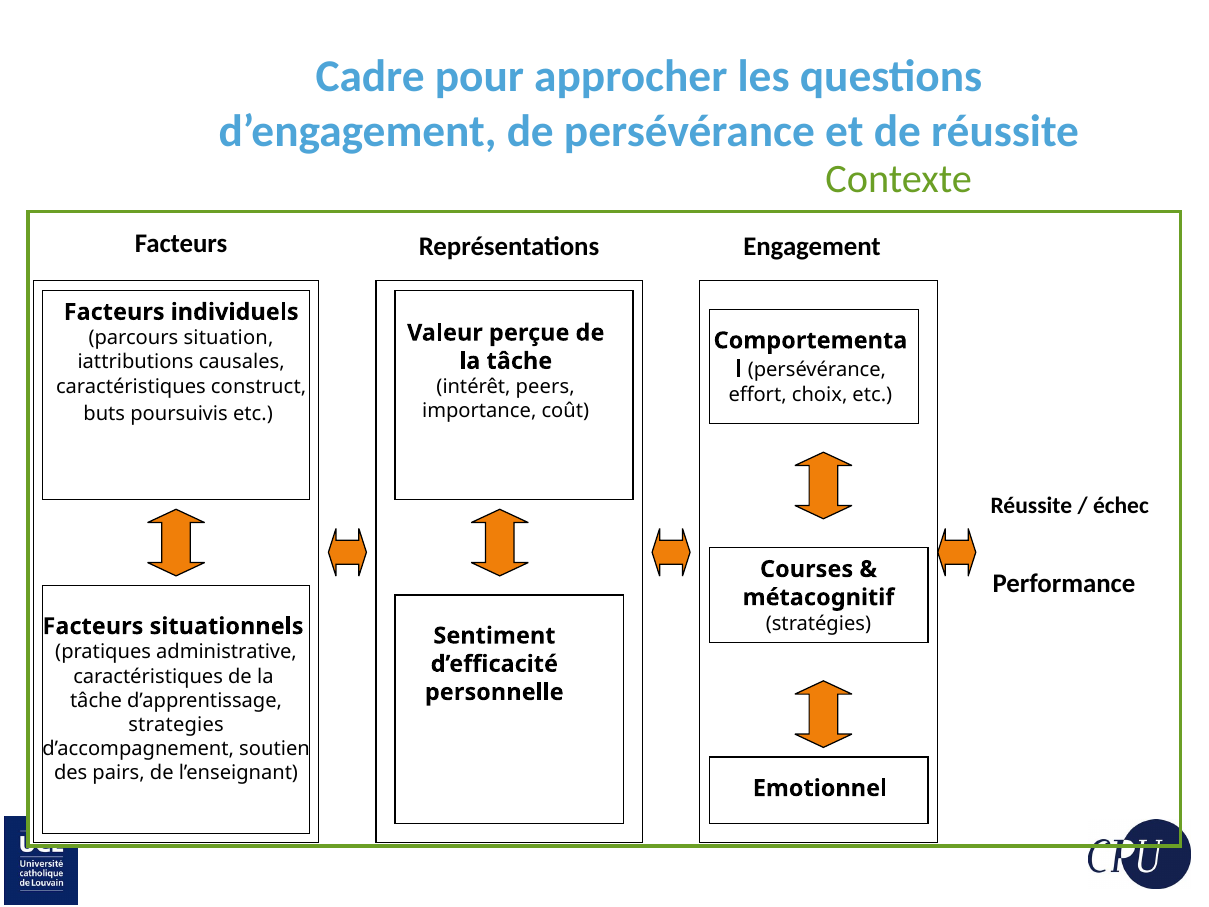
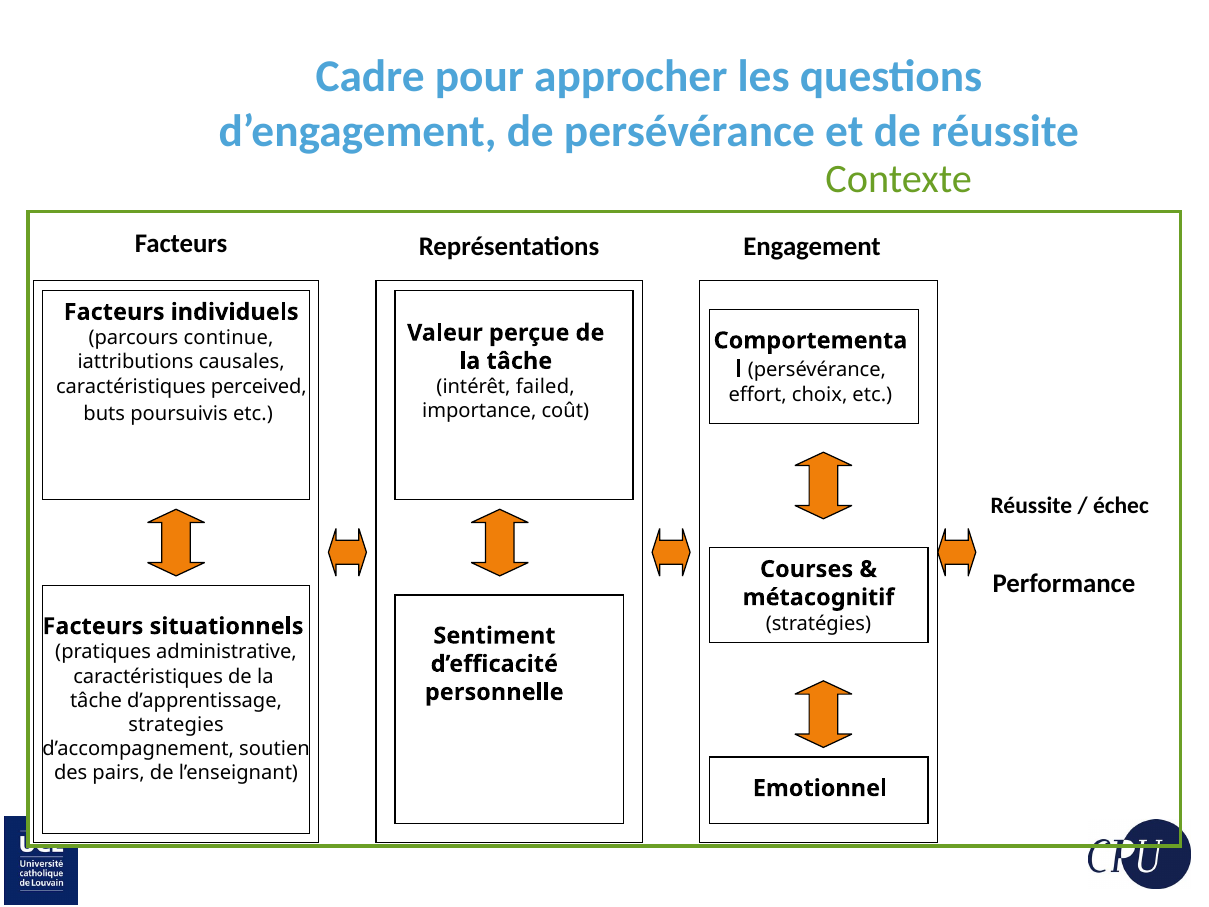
situation: situation -> continue (229, 338)
construct: construct -> perceived (259, 386)
peers: peers -> failed (545, 387)
